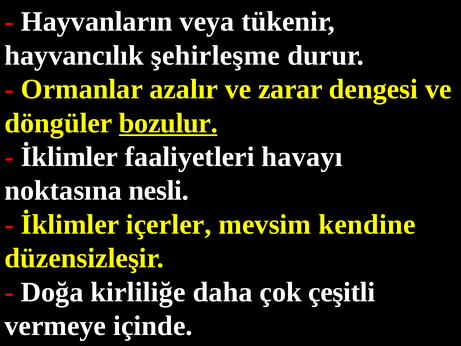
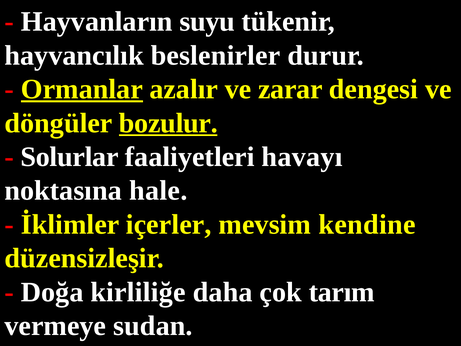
veya: veya -> suyu (207, 22)
şehirleşme: şehirleşme -> beslenirler (216, 55)
Ormanlar underline: none -> present (82, 89)
İklimler: İklimler -> Solurlar (69, 157)
nesli: nesli -> hale (158, 191)
çeşitli: çeşitli -> tarım (342, 292)
içinde: içinde -> sudan (153, 326)
